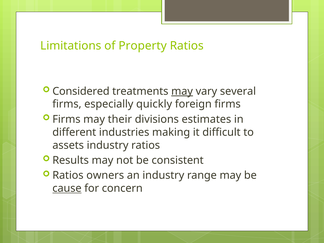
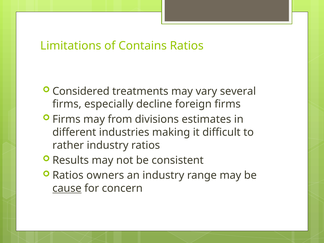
Property: Property -> Contains (143, 46)
may underline: present -> none (182, 91)
quickly: quickly -> decline (154, 104)
their: their -> from (120, 119)
assets: assets -> rather (68, 145)
